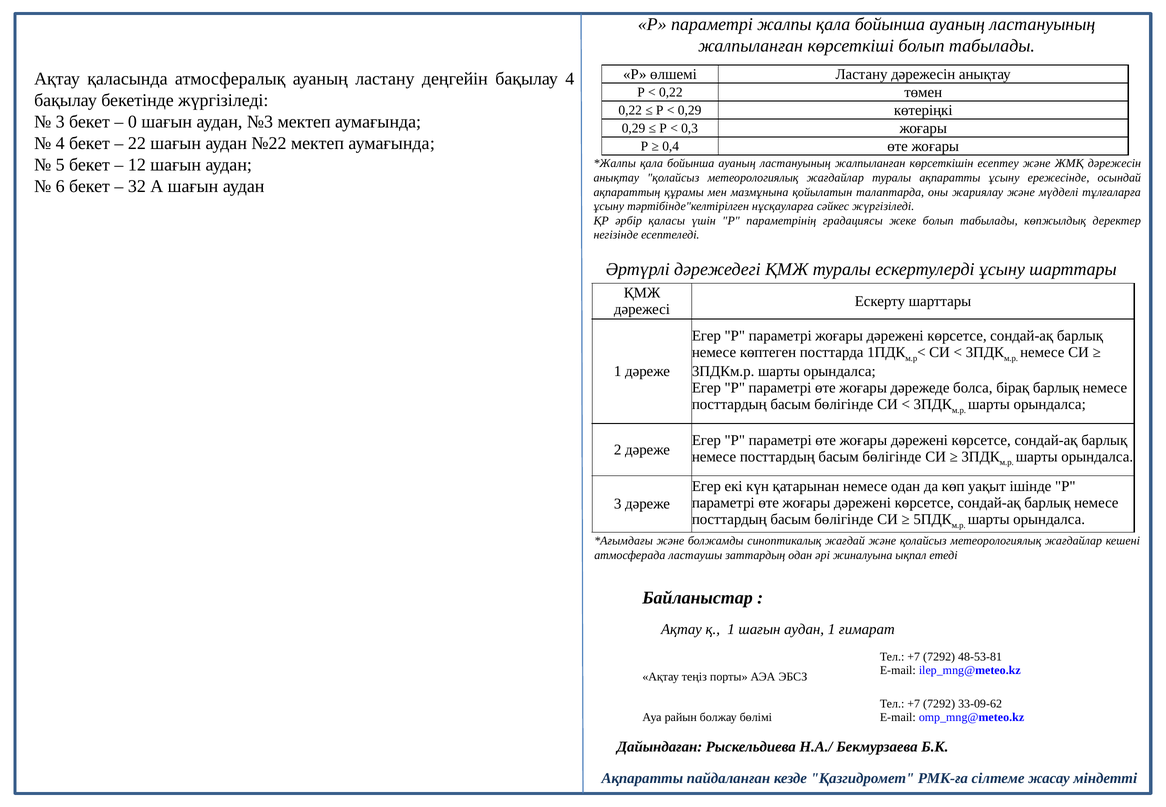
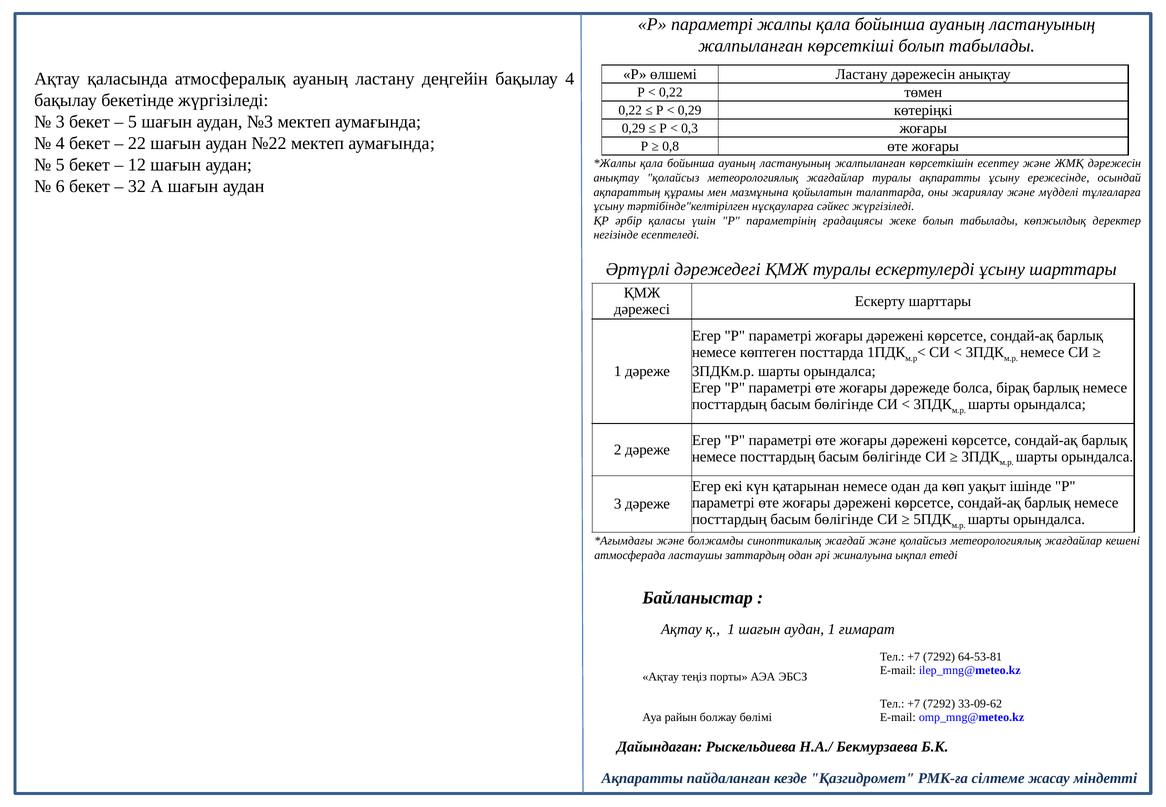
0: 0 -> 5 (132, 122)
0,4: 0,4 -> 0,8 (671, 146)
48-53-81: 48-53-81 -> 64-53-81 (980, 657)
